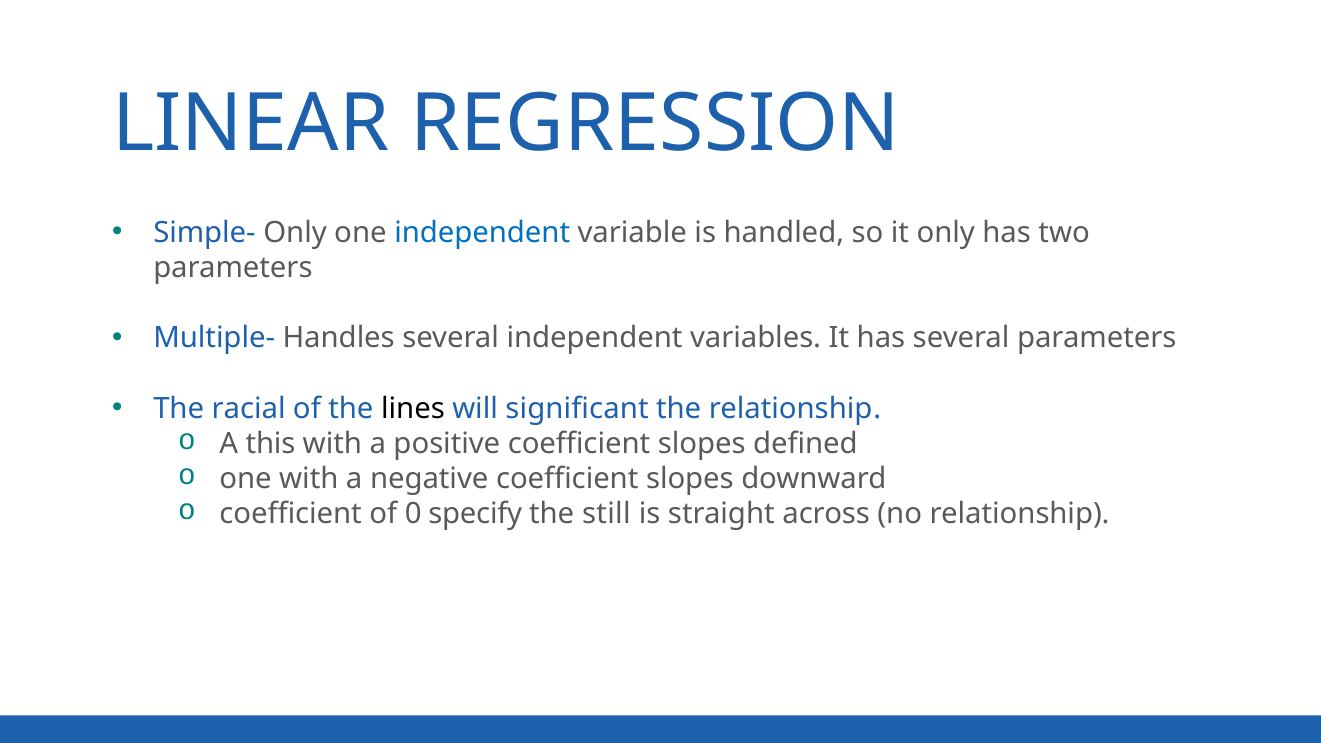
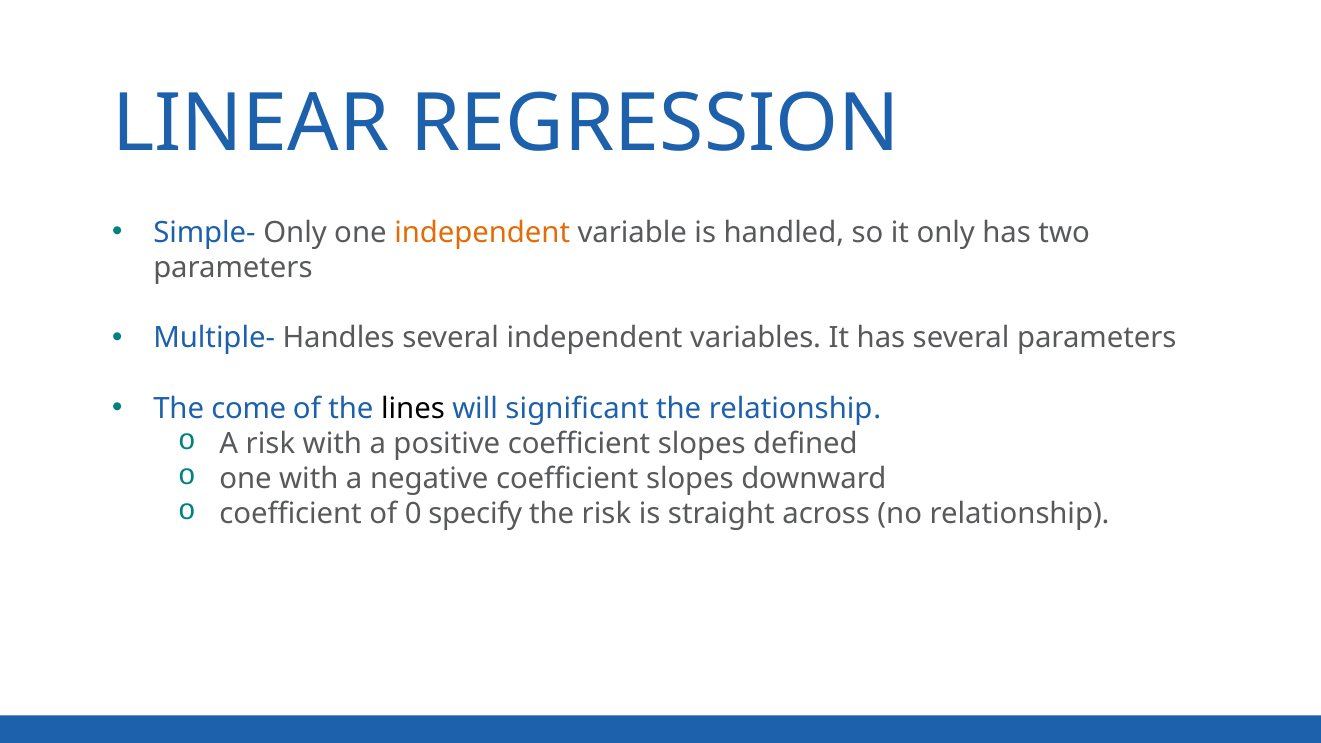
independent colour: blue -> orange (482, 233)
racial: racial -> come (249, 409)
A this: this -> risk (270, 444)
the still: still -> risk (606, 514)
